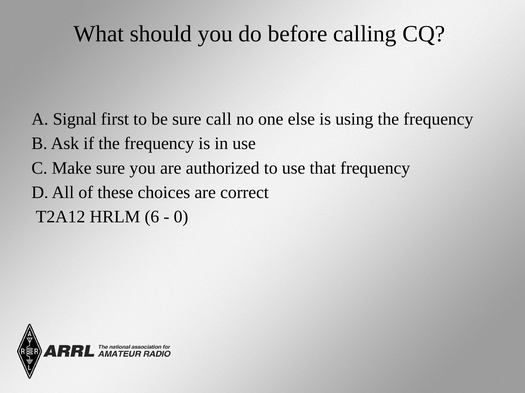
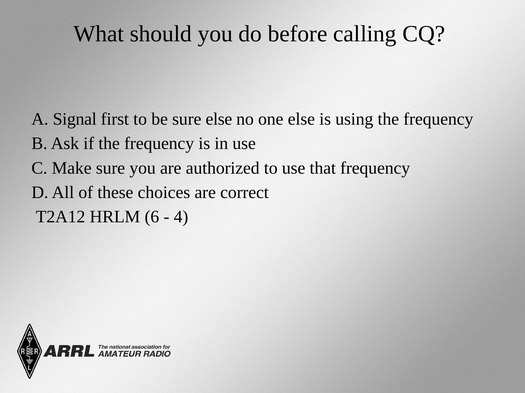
sure call: call -> else (219, 119)
0: 0 -> 4 (181, 217)
